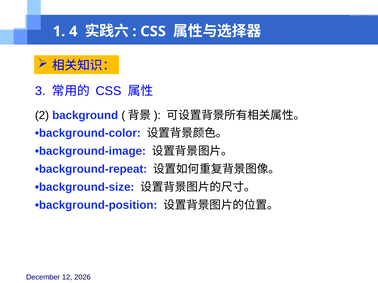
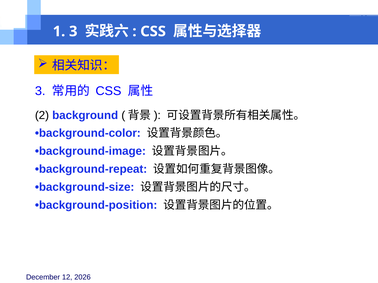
1 4: 4 -> 3 (73, 31)
